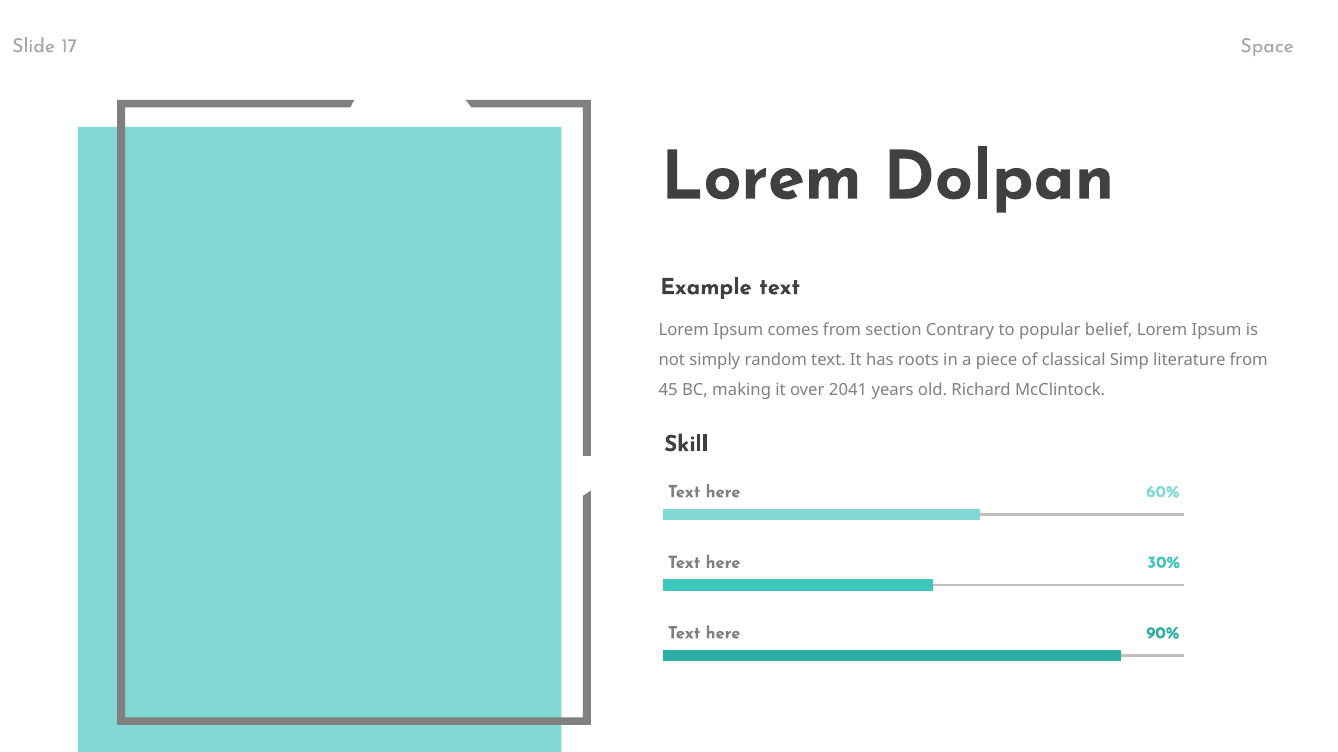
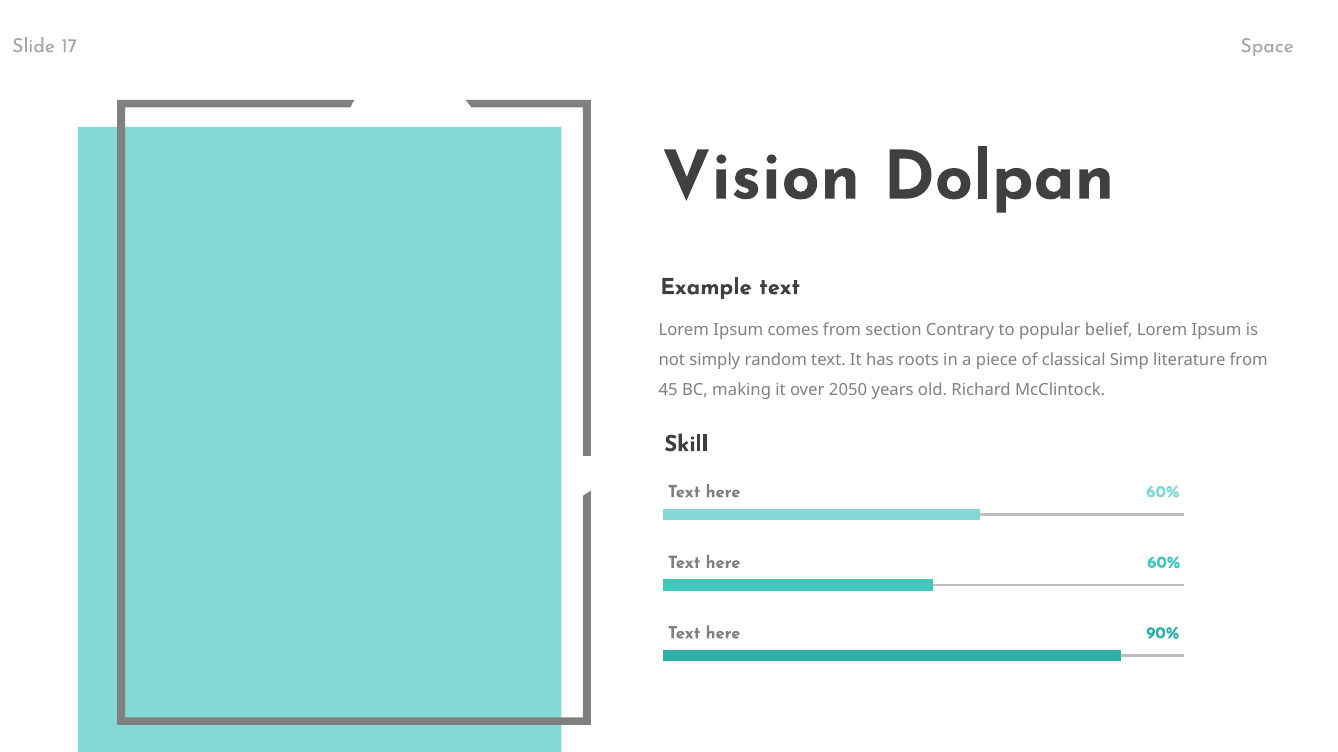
Lorem: Lorem -> Vision (761, 177)
2041: 2041 -> 2050 (848, 391)
30%: 30% -> 60% (1164, 563)
